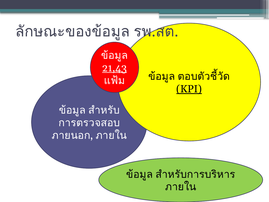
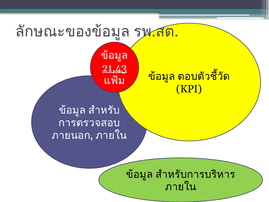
KPI underline: present -> none (189, 89)
